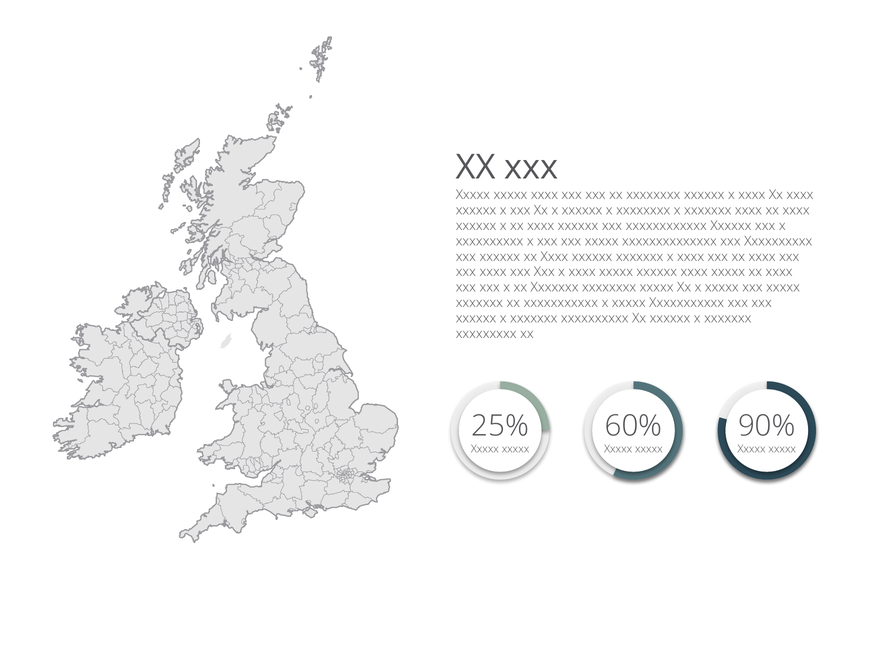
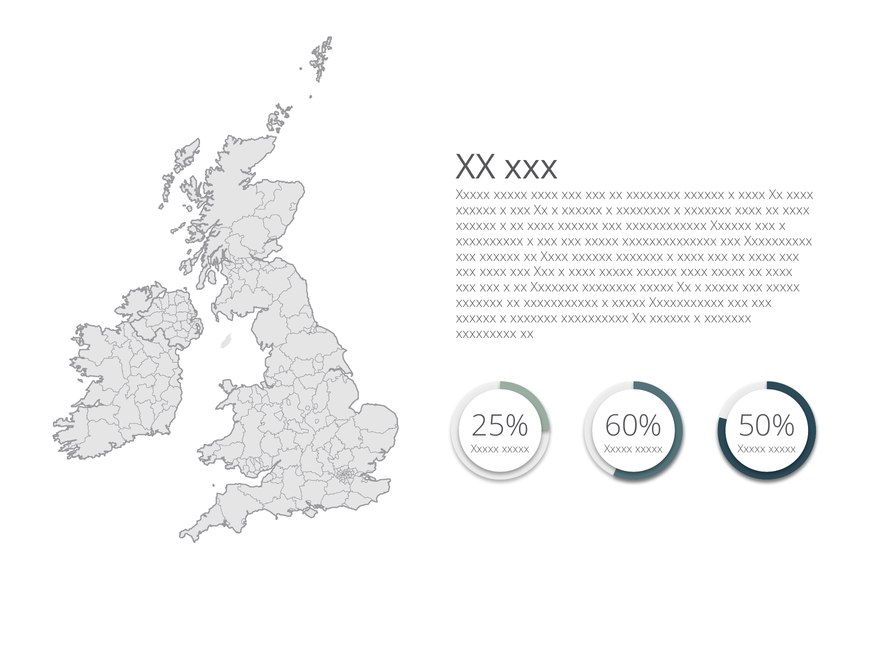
90%: 90% -> 50% (767, 426)
